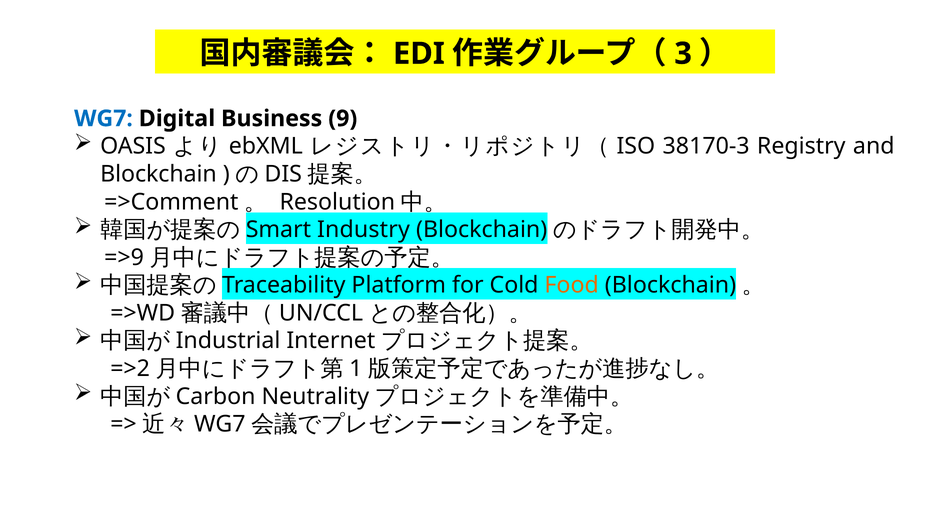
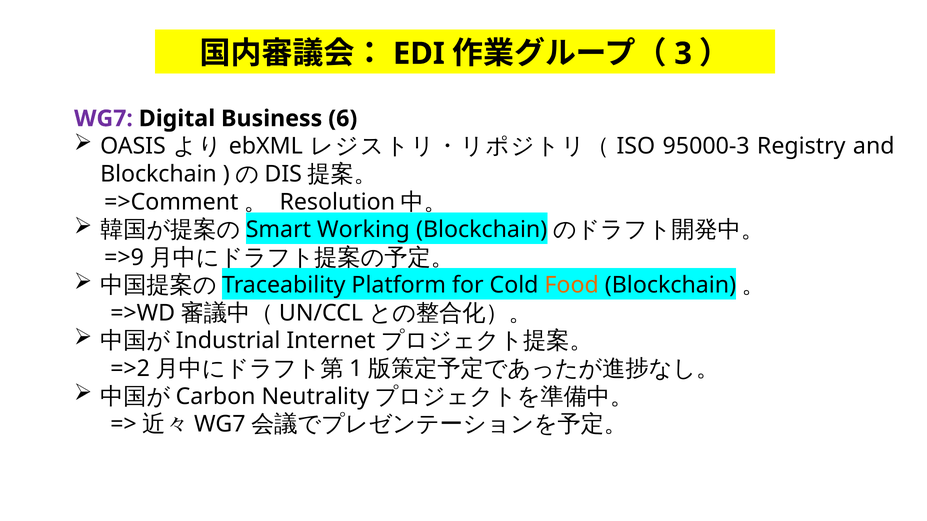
WG7 colour: blue -> purple (103, 119)
9: 9 -> 6 (343, 119)
38170-3: 38170-3 -> 95000-3 (706, 146)
Industry: Industry -> Working (363, 230)
